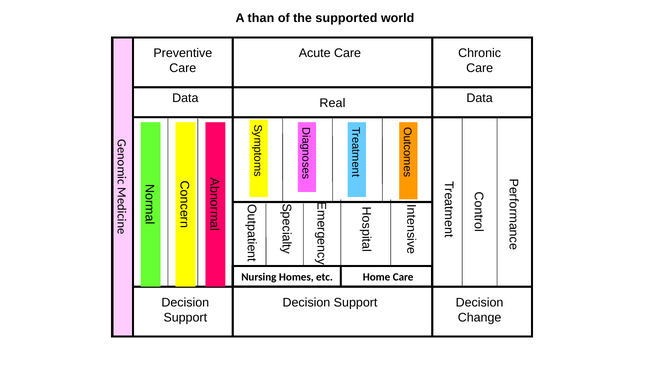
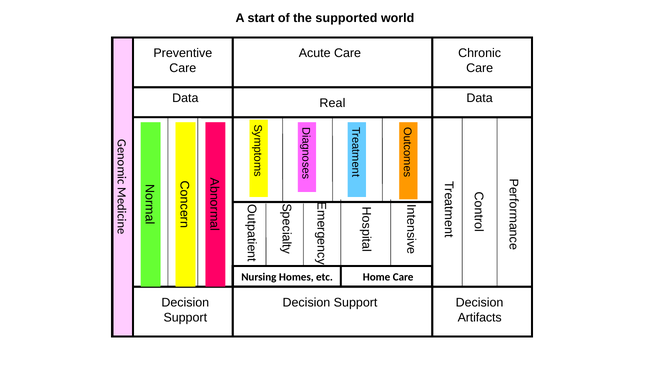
than: than -> start (261, 18)
Change: Change -> Artifacts (480, 318)
